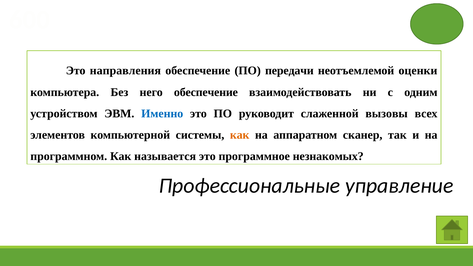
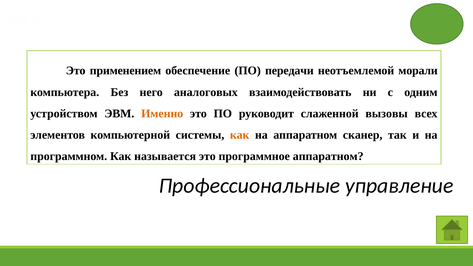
направления: направления -> применением (125, 71)
оценки: оценки -> морали (418, 71)
него обеспечение: обеспечение -> аналоговых (206, 92)
Именно colour: blue -> orange (162, 114)
программное незнакомых: незнакомых -> аппаратном (328, 156)
